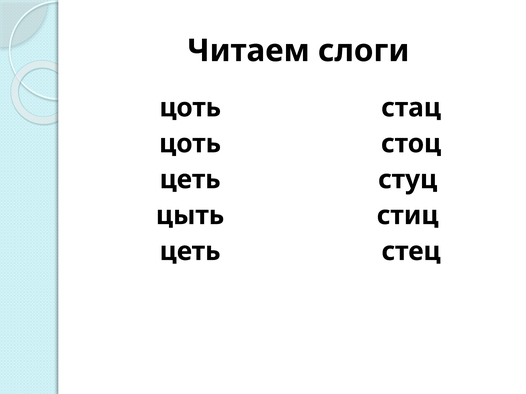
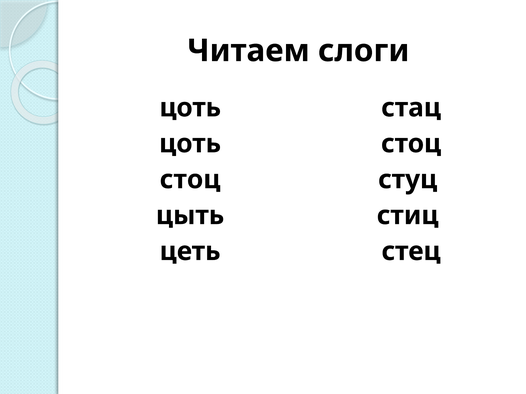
цеть: цеть -> стоц (190, 180)
